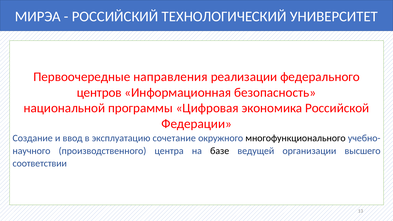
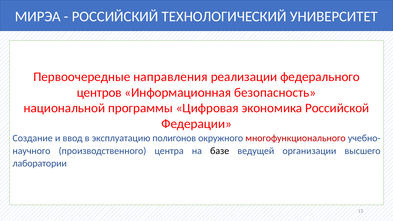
сочетание: сочетание -> полигонов (174, 138)
многофункционального colour: black -> red (295, 138)
соответствии: соответствии -> лаборатории (40, 163)
